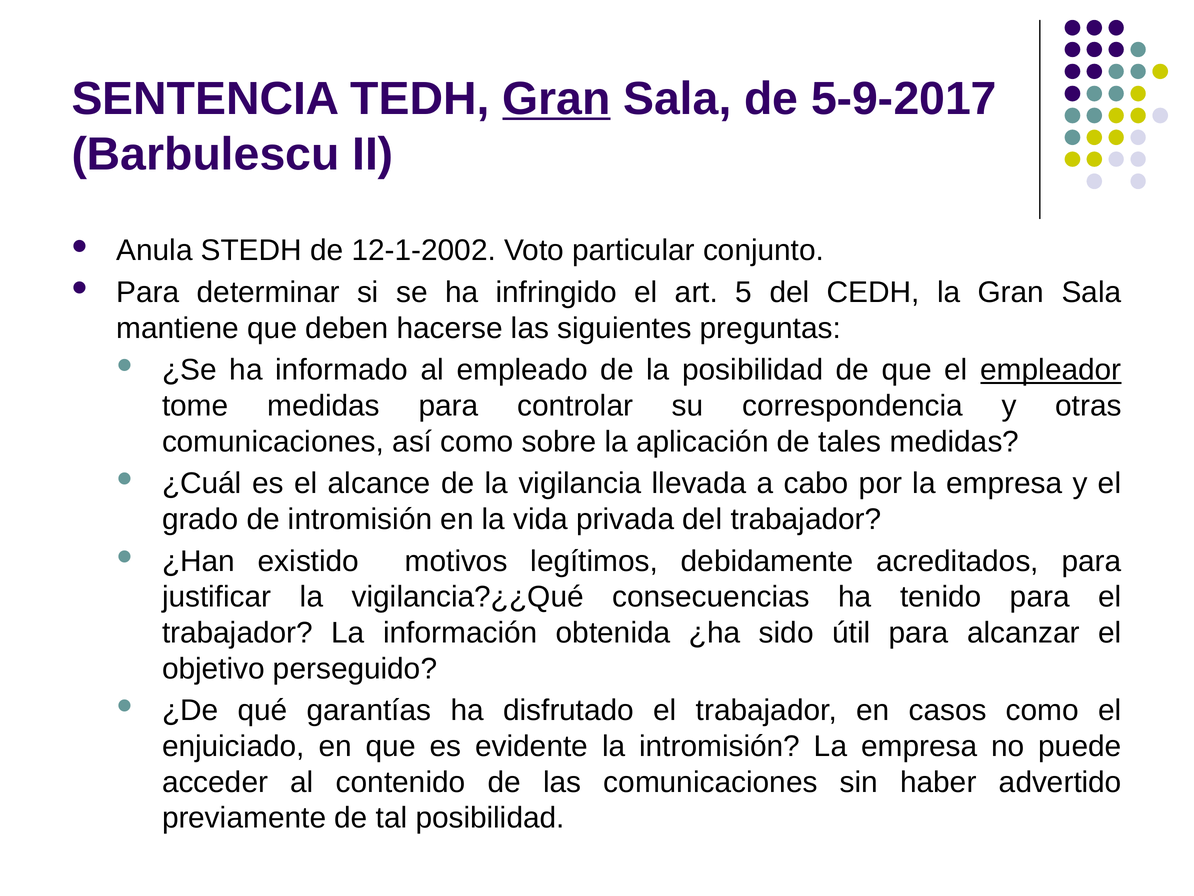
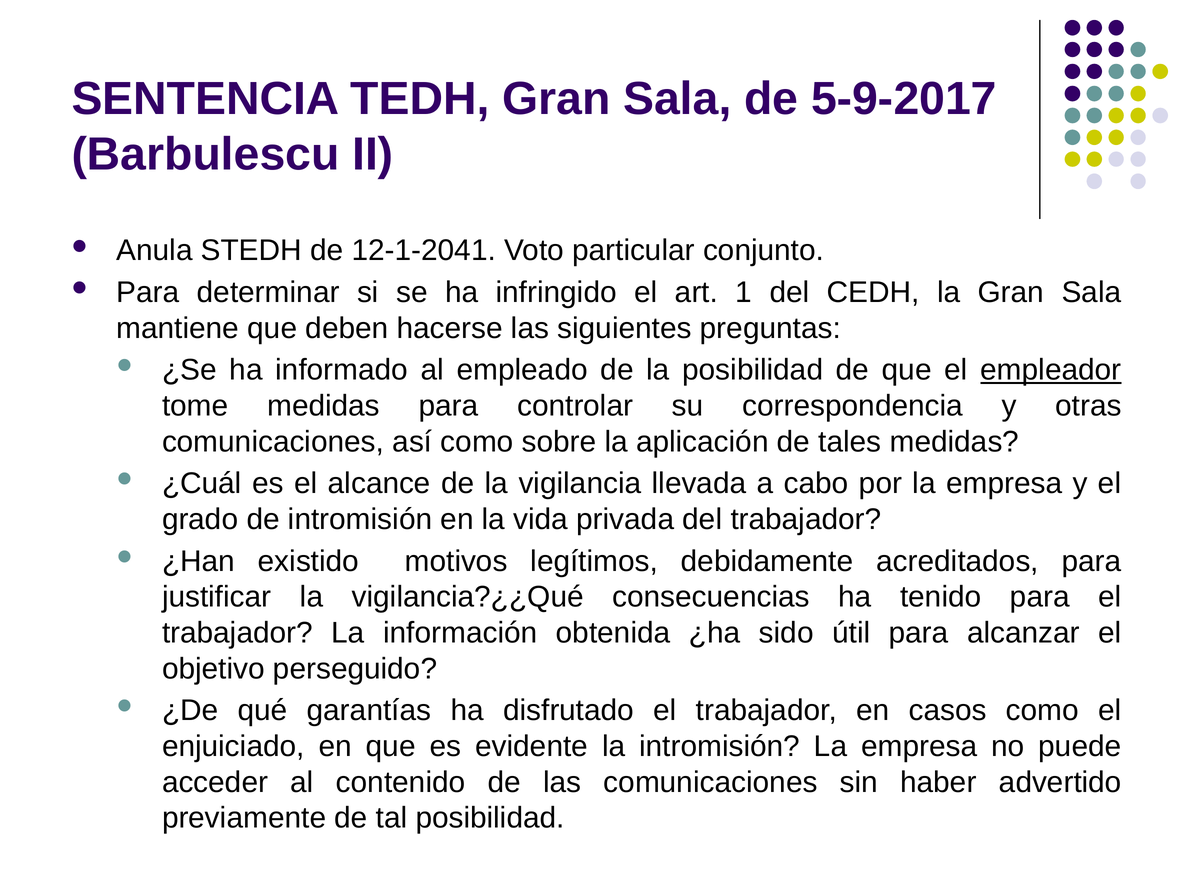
Gran underline: present -> none (556, 99)
12-1-2002: 12-1-2002 -> 12-1-2041 (424, 250)
5: 5 -> 1 (744, 292)
